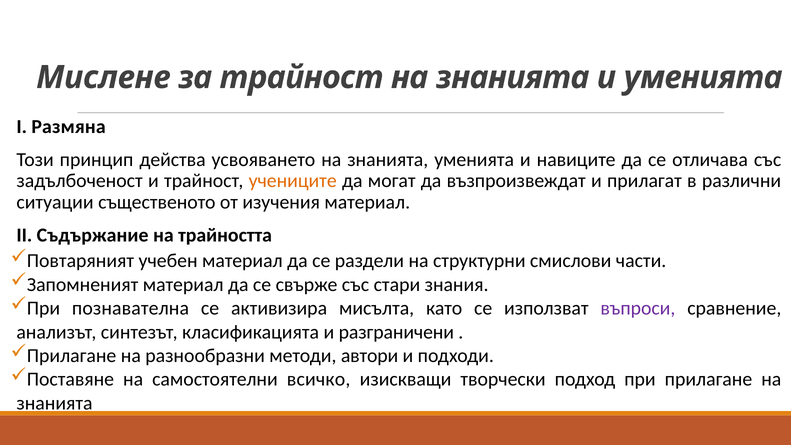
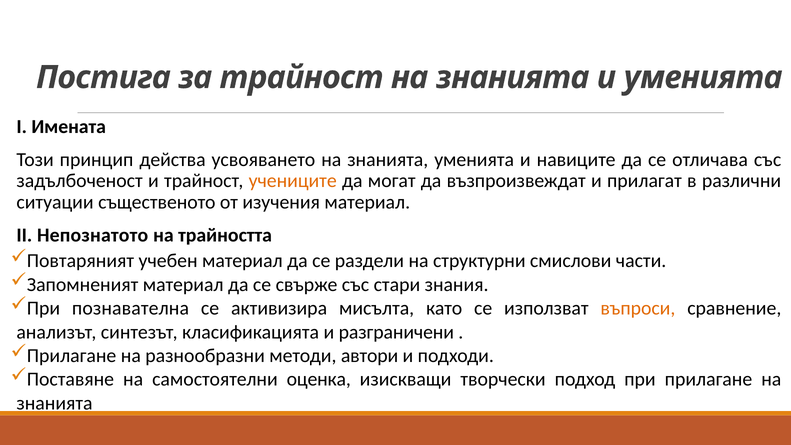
Мислене: Мислене -> Постига (103, 77)
Размяна: Размяна -> Имената (69, 127)
Съдържание: Съдържание -> Непознатото (93, 235)
въпроси colour: purple -> orange (638, 308)
всичко: всичко -> оценка (319, 379)
